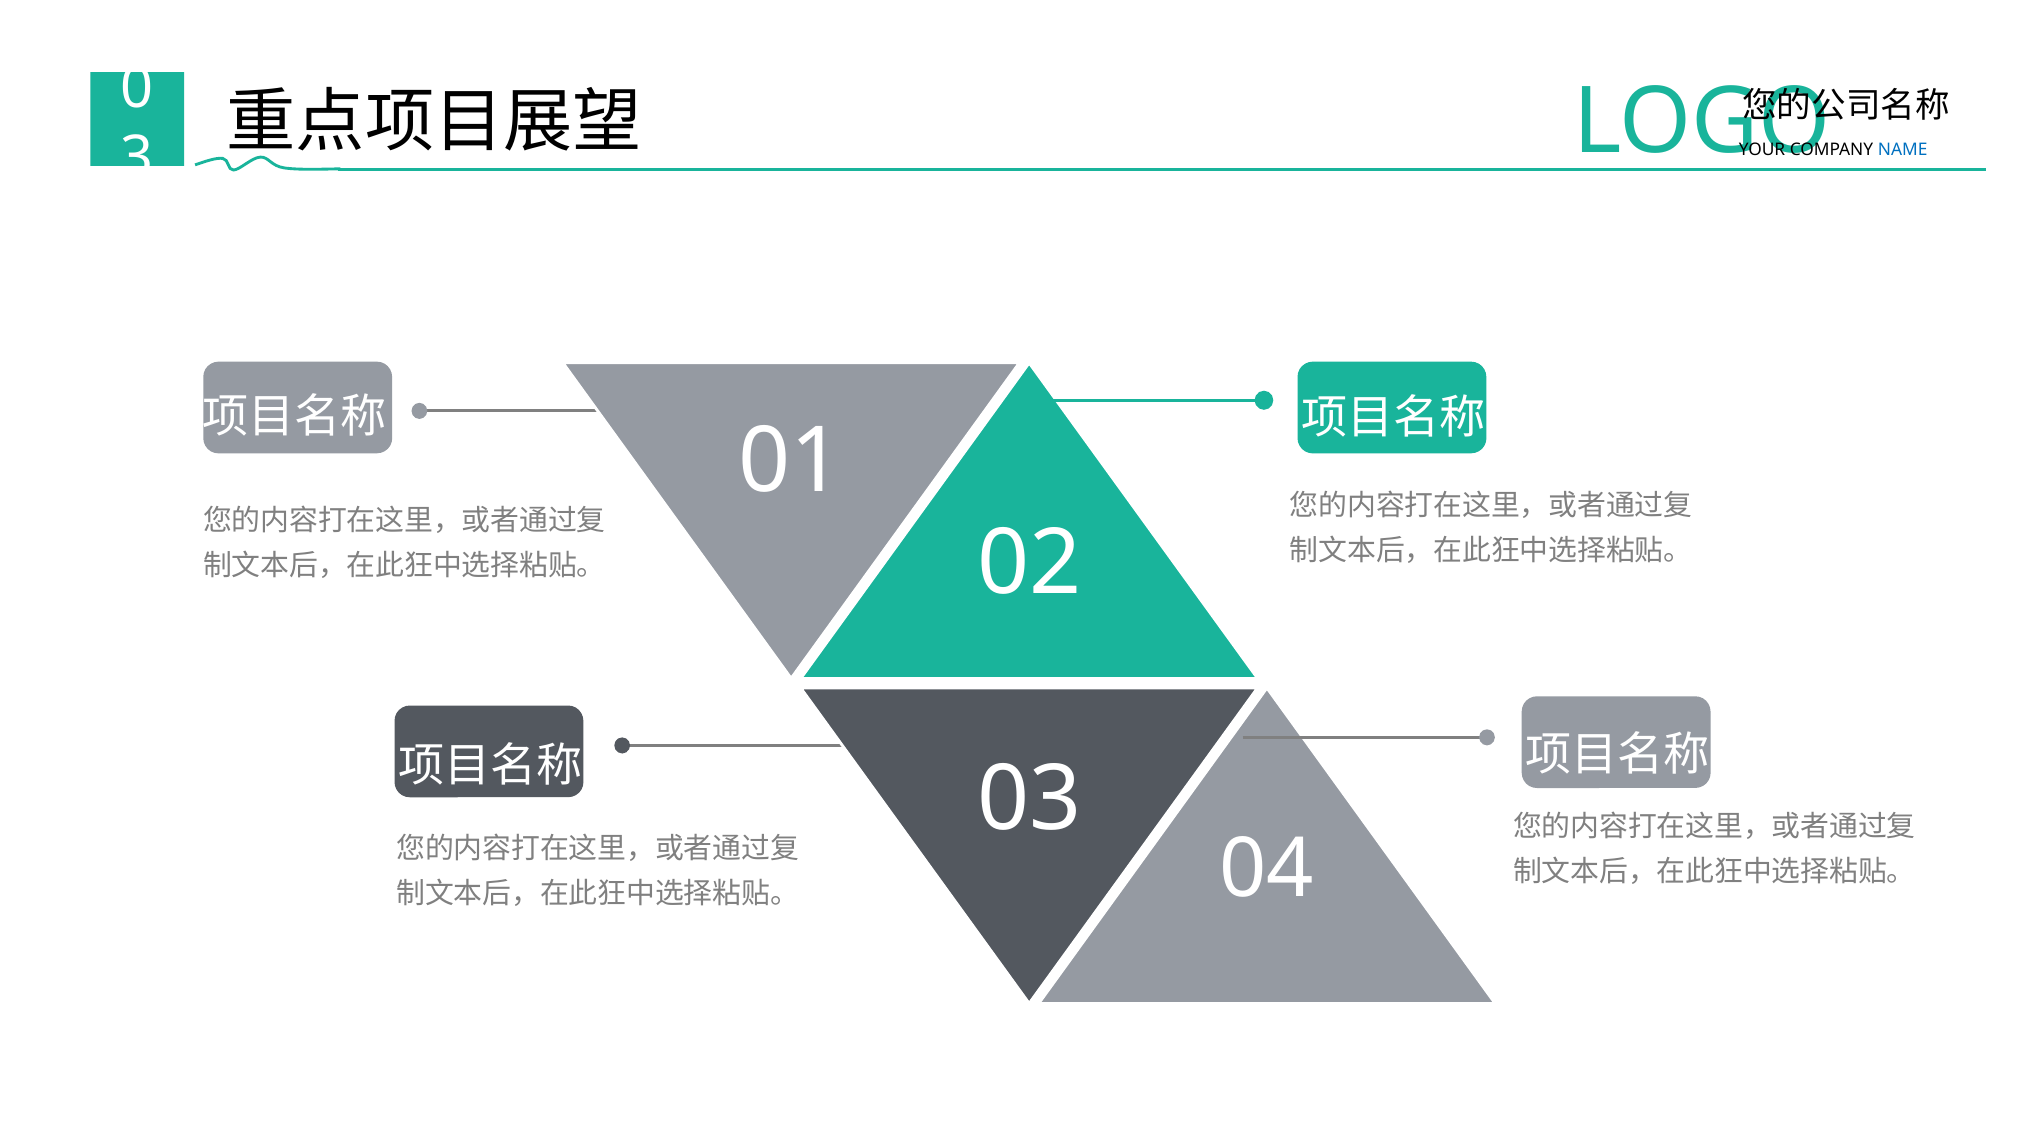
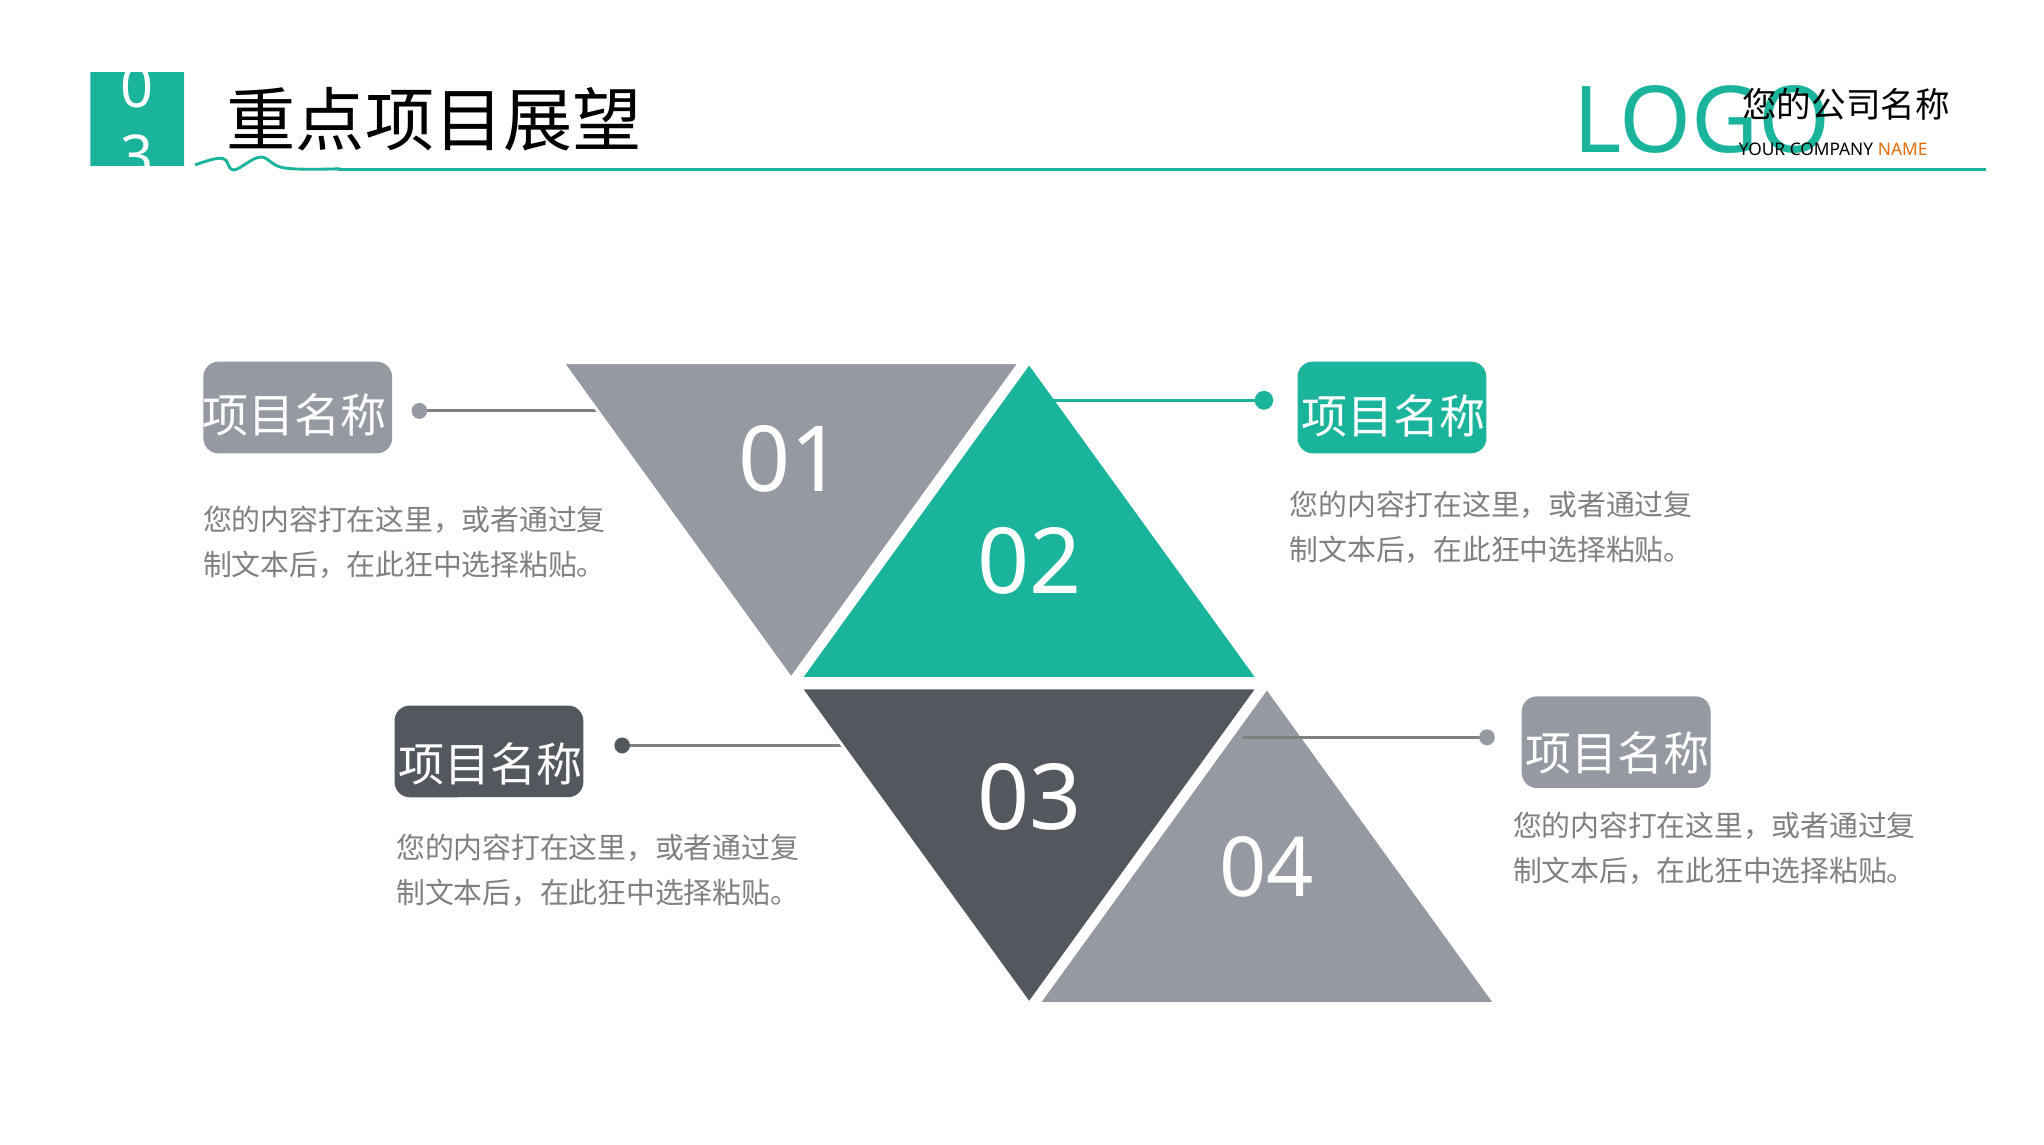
NAME colour: blue -> orange (1903, 150)
